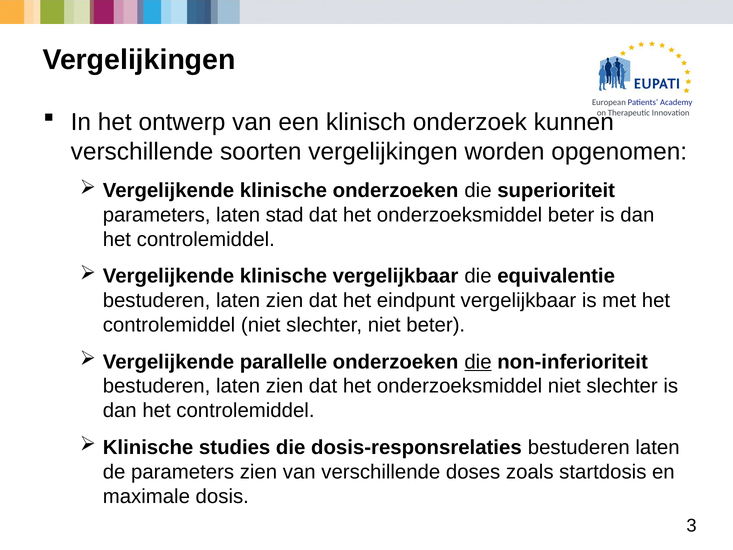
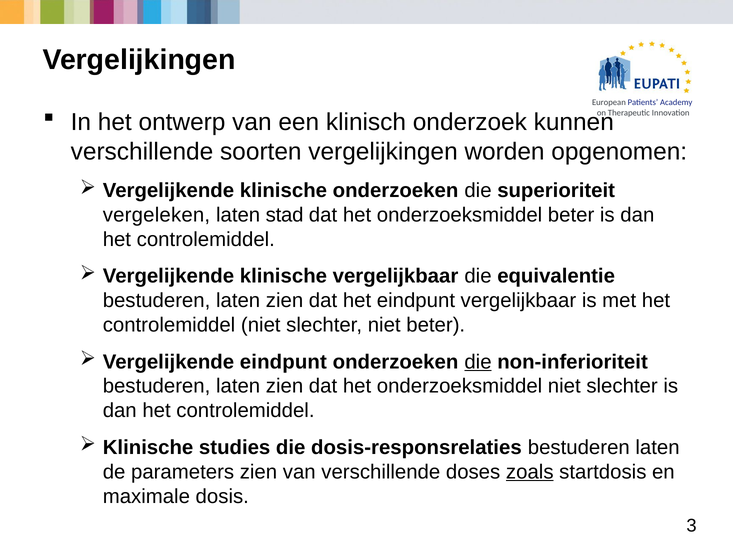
parameters: parameters -> vergeleken (156, 215)
Vergelijkende parallelle: parallelle -> eindpunt (283, 362)
zoals underline: none -> present (530, 472)
